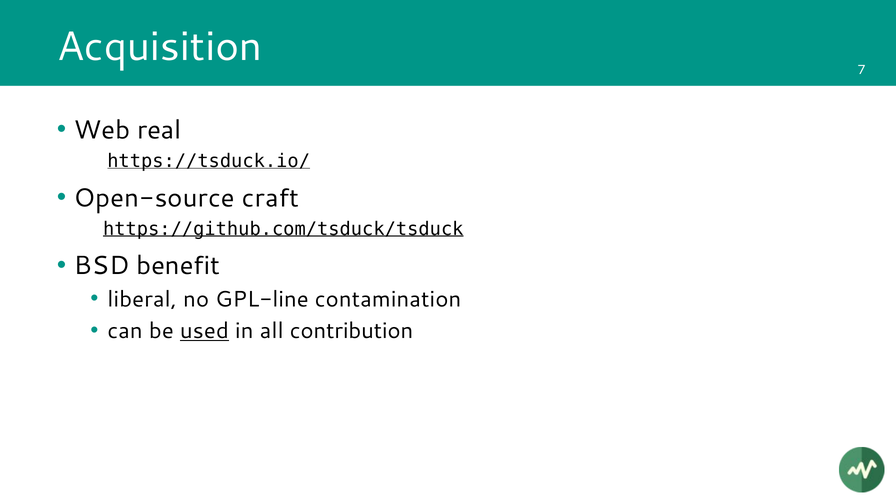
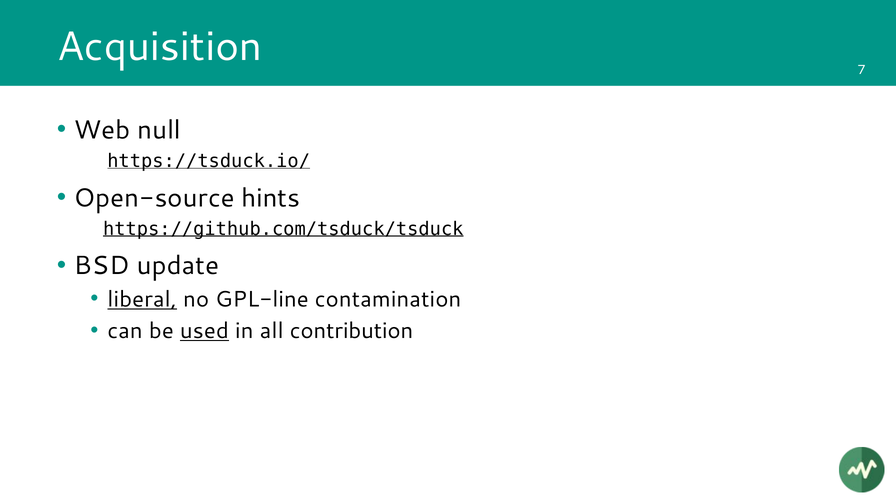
real: real -> null (159, 130)
craft: craft -> hints (271, 198)
benefit: benefit -> update (178, 266)
liberal underline: none -> present (142, 299)
